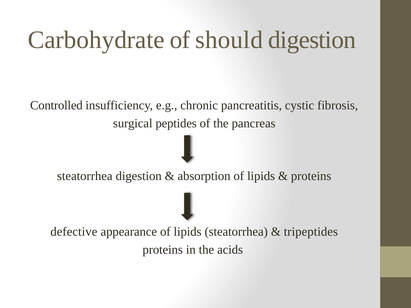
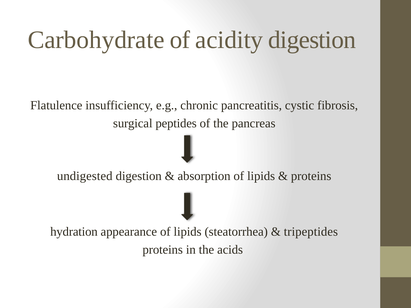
should: should -> acidity (229, 40)
Controlled: Controlled -> Flatulence (56, 105)
steatorrhea: steatorrhea -> undigested (85, 176)
defective: defective -> hydration (74, 232)
